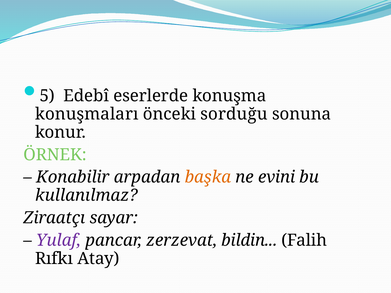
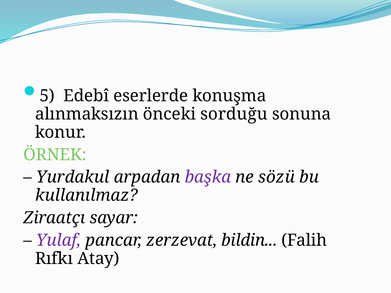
konuşmaları: konuşmaları -> alınmaksızın (87, 114)
Konabilir: Konabilir -> Yurdakul (73, 177)
başka colour: orange -> purple (208, 177)
evini: evini -> sözü (277, 177)
